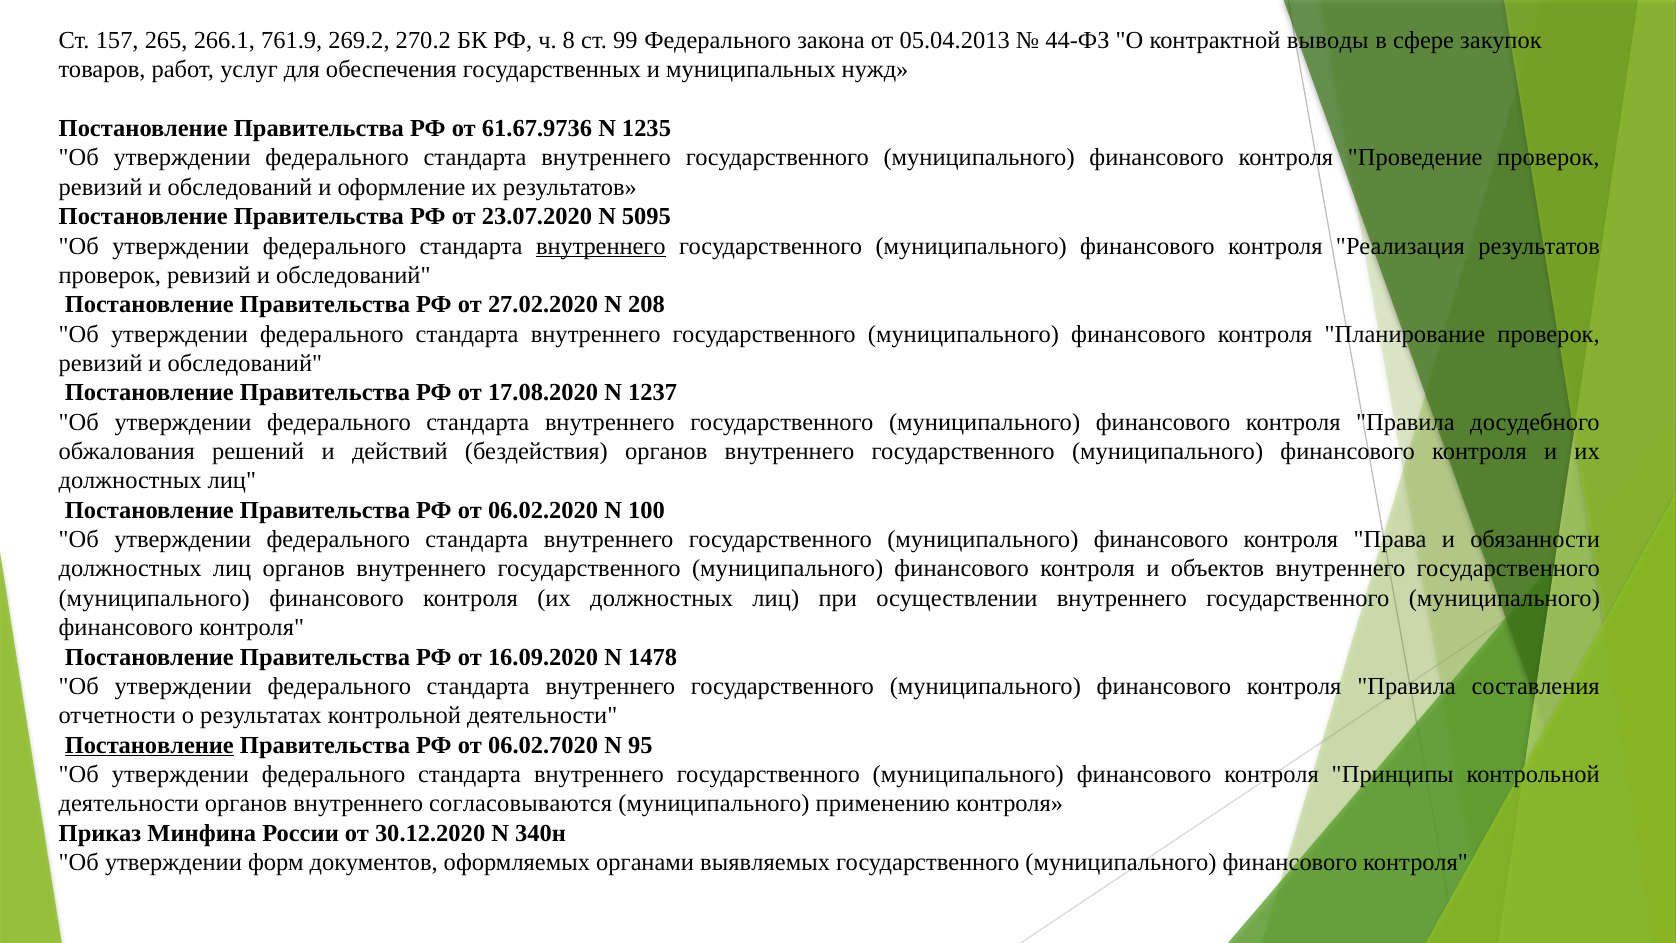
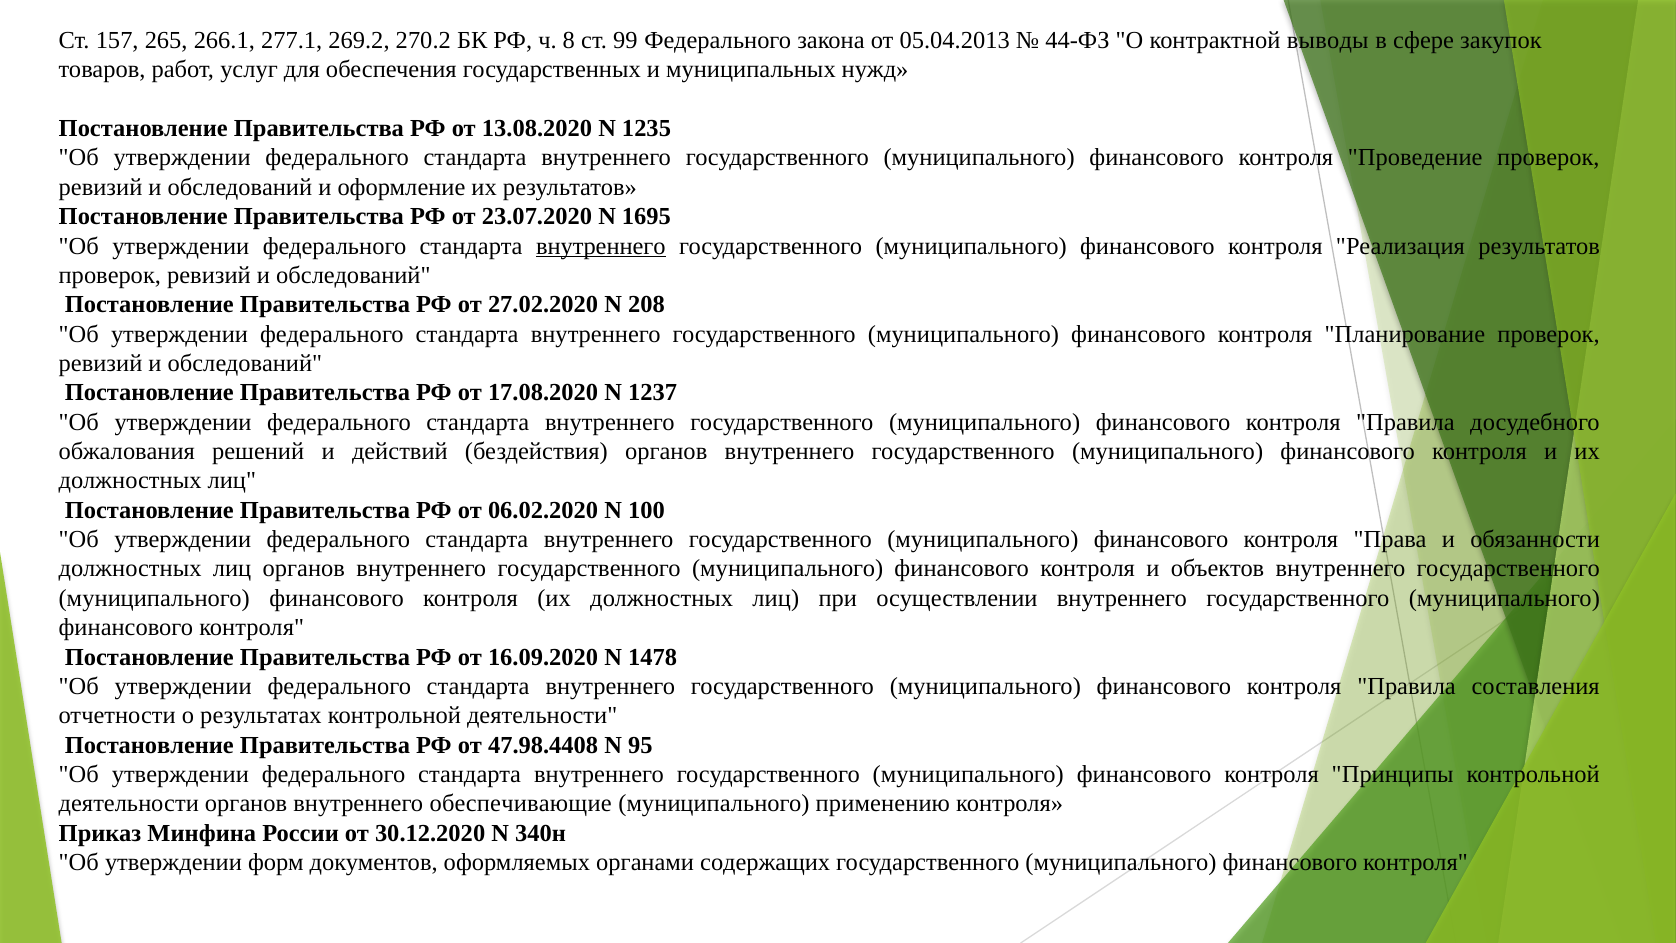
761.9: 761.9 -> 277.1 (292, 40)
61.67.9736: 61.67.9736 -> 13.08.2020 (537, 129)
5095: 5095 -> 1695 (646, 217)
Постановление underline: present -> none (149, 745)
06.02.7020: 06.02.7020 -> 47.98.4408 (543, 745)
согласовываются: согласовываются -> обеспечивающие (521, 803)
выявляемых: выявляемых -> содержащих (765, 862)
